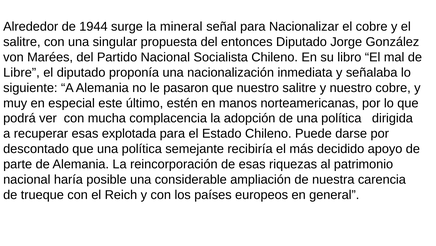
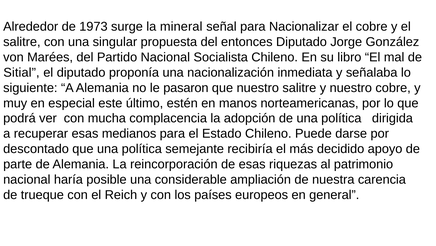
1944: 1944 -> 1973 (93, 26)
Libre: Libre -> Sitial (21, 72)
explotada: explotada -> medianos (129, 133)
